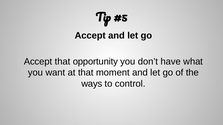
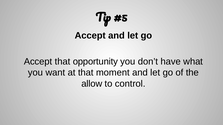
ways: ways -> allow (92, 84)
